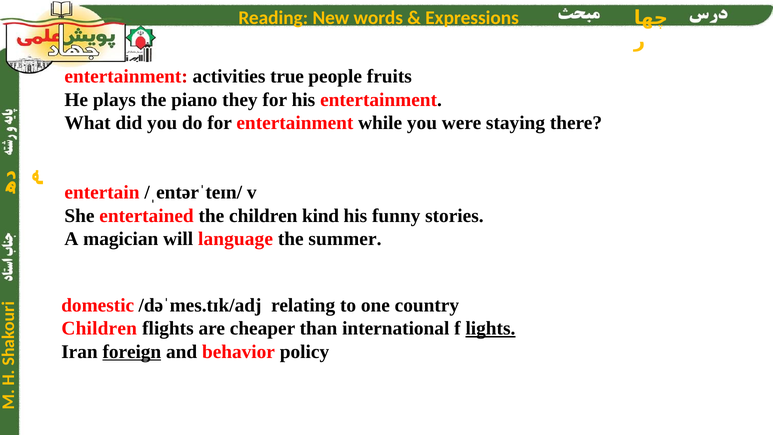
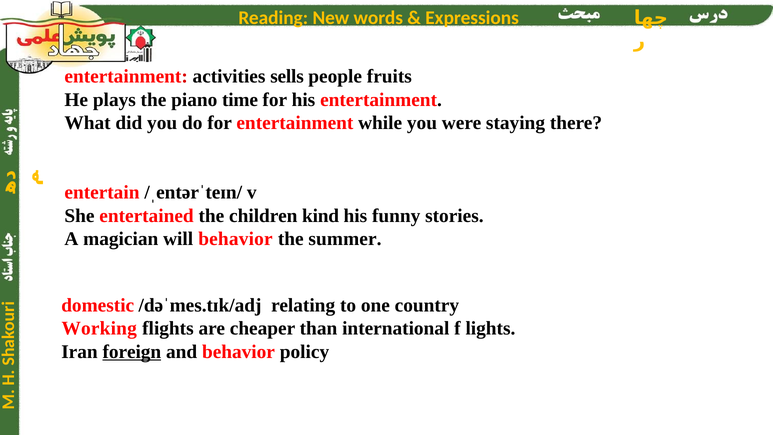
true: true -> sells (287, 77)
they: they -> time (240, 100)
will language: language -> behavior (235, 239)
Children: Children -> Working (99, 328)
lights underline: present -> none (490, 328)
